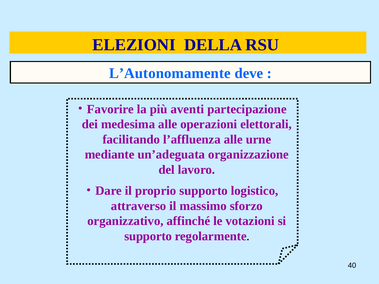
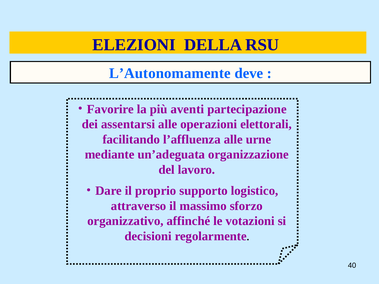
medesima: medesima -> assentarsi (128, 124)
supporto: supporto -> decisioni (148, 236)
